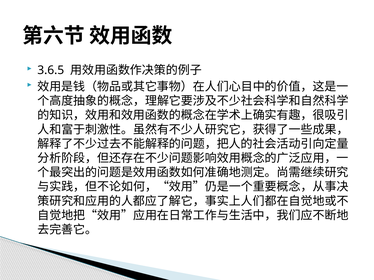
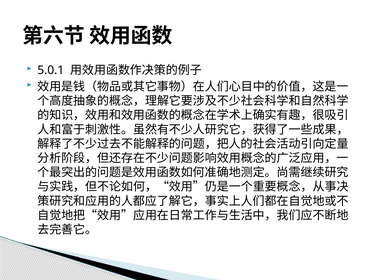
3.6.5: 3.6.5 -> 5.0.1 (51, 70)
